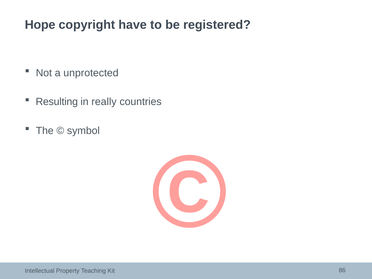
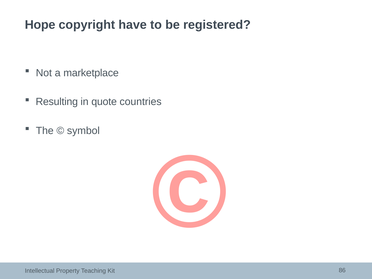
unprotected: unprotected -> marketplace (91, 73)
really: really -> quote (104, 102)
